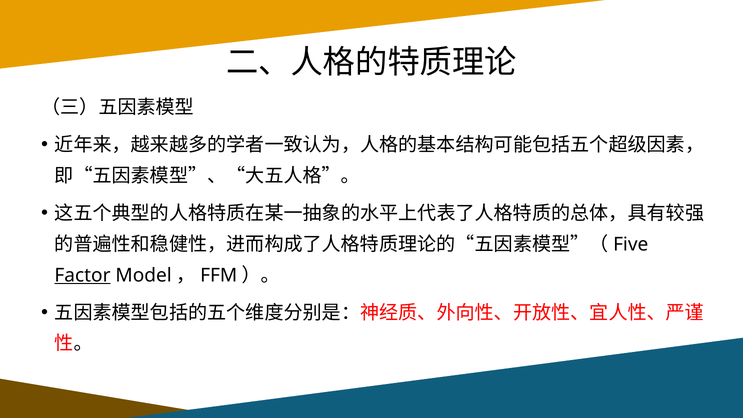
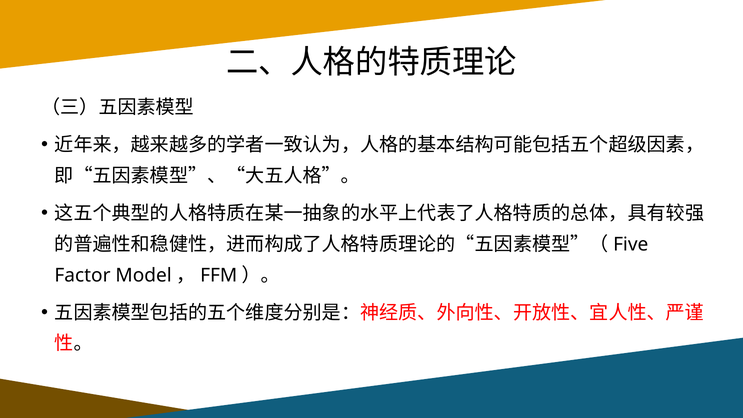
Factor underline: present -> none (82, 275)
